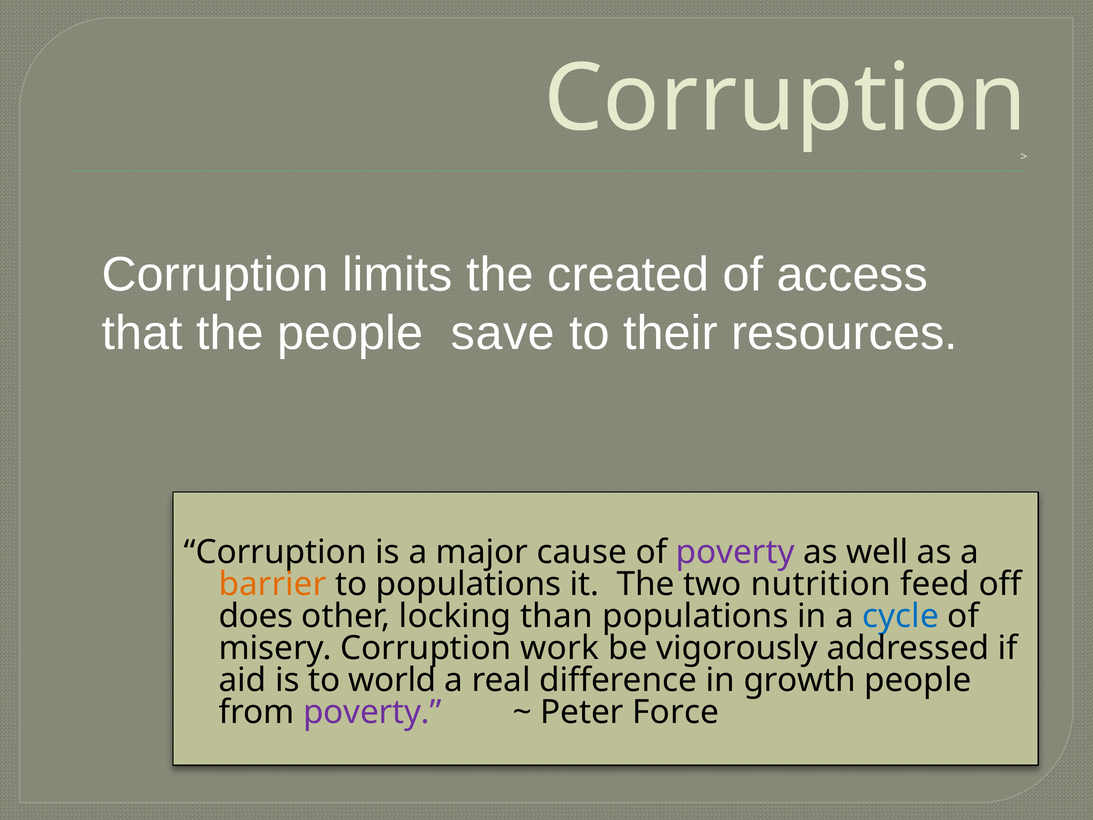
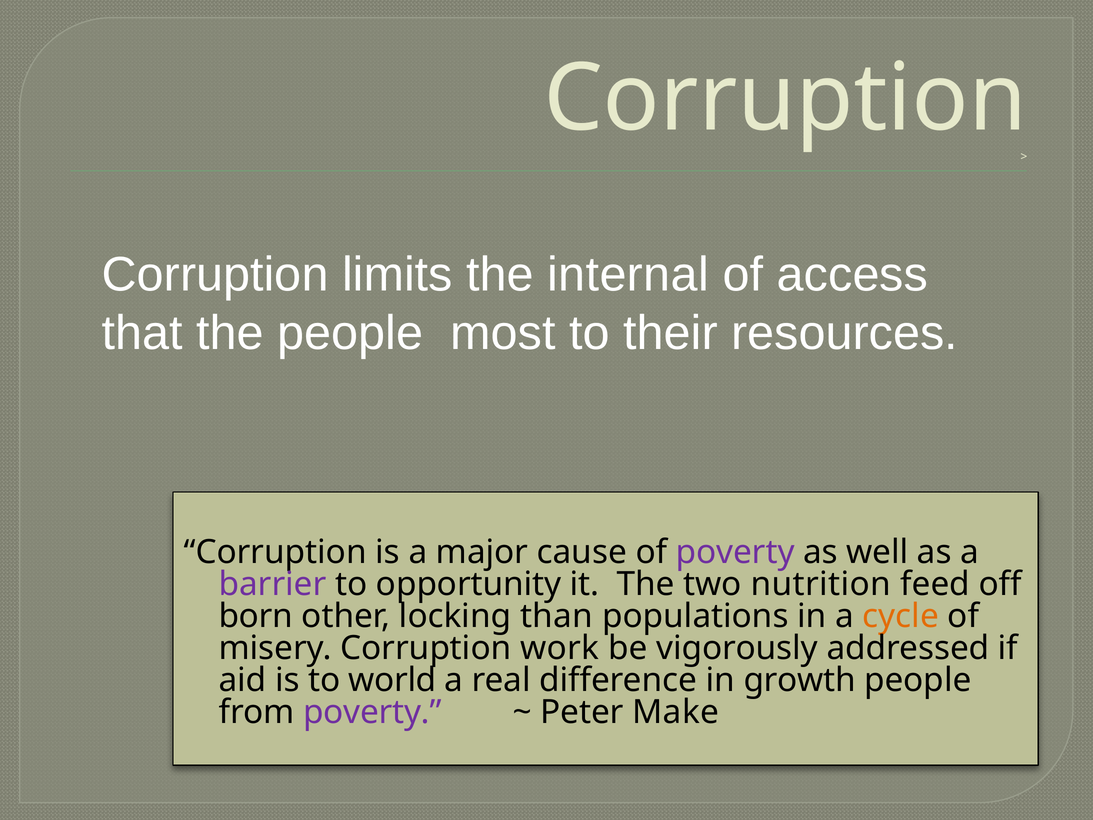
created: created -> internal (628, 275)
save: save -> most (503, 333)
barrier colour: orange -> purple (273, 584)
to populations: populations -> opportunity (469, 584)
does: does -> born (256, 616)
cycle colour: blue -> orange (901, 616)
Force: Force -> Make (676, 712)
